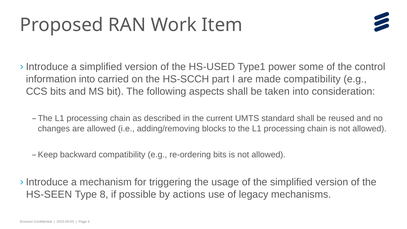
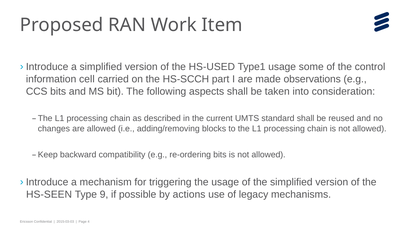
Type1 power: power -> usage (282, 67)
information into: into -> cell (87, 79)
made compatibility: compatibility -> observations (312, 79)
8: 8 -> 9 (104, 194)
